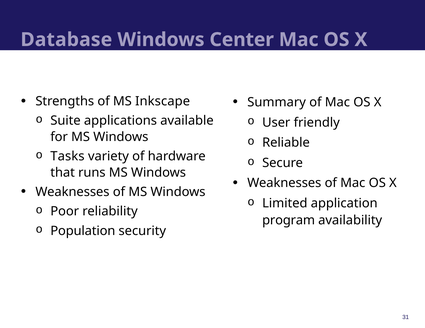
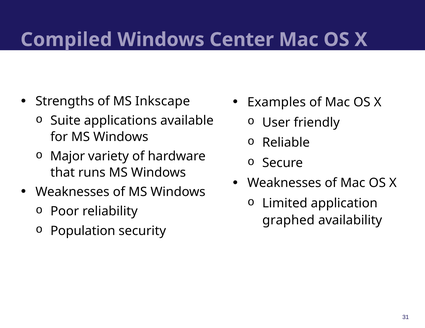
Database: Database -> Compiled (66, 40)
Summary: Summary -> Examples (277, 102)
Tasks: Tasks -> Major (68, 157)
program: program -> graphed (288, 220)
